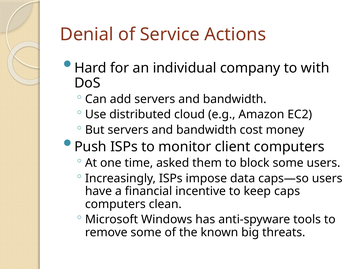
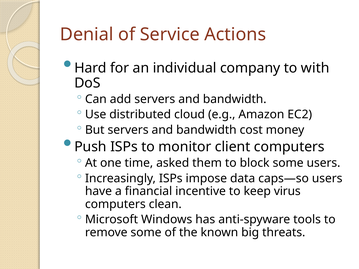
caps: caps -> virus (287, 191)
